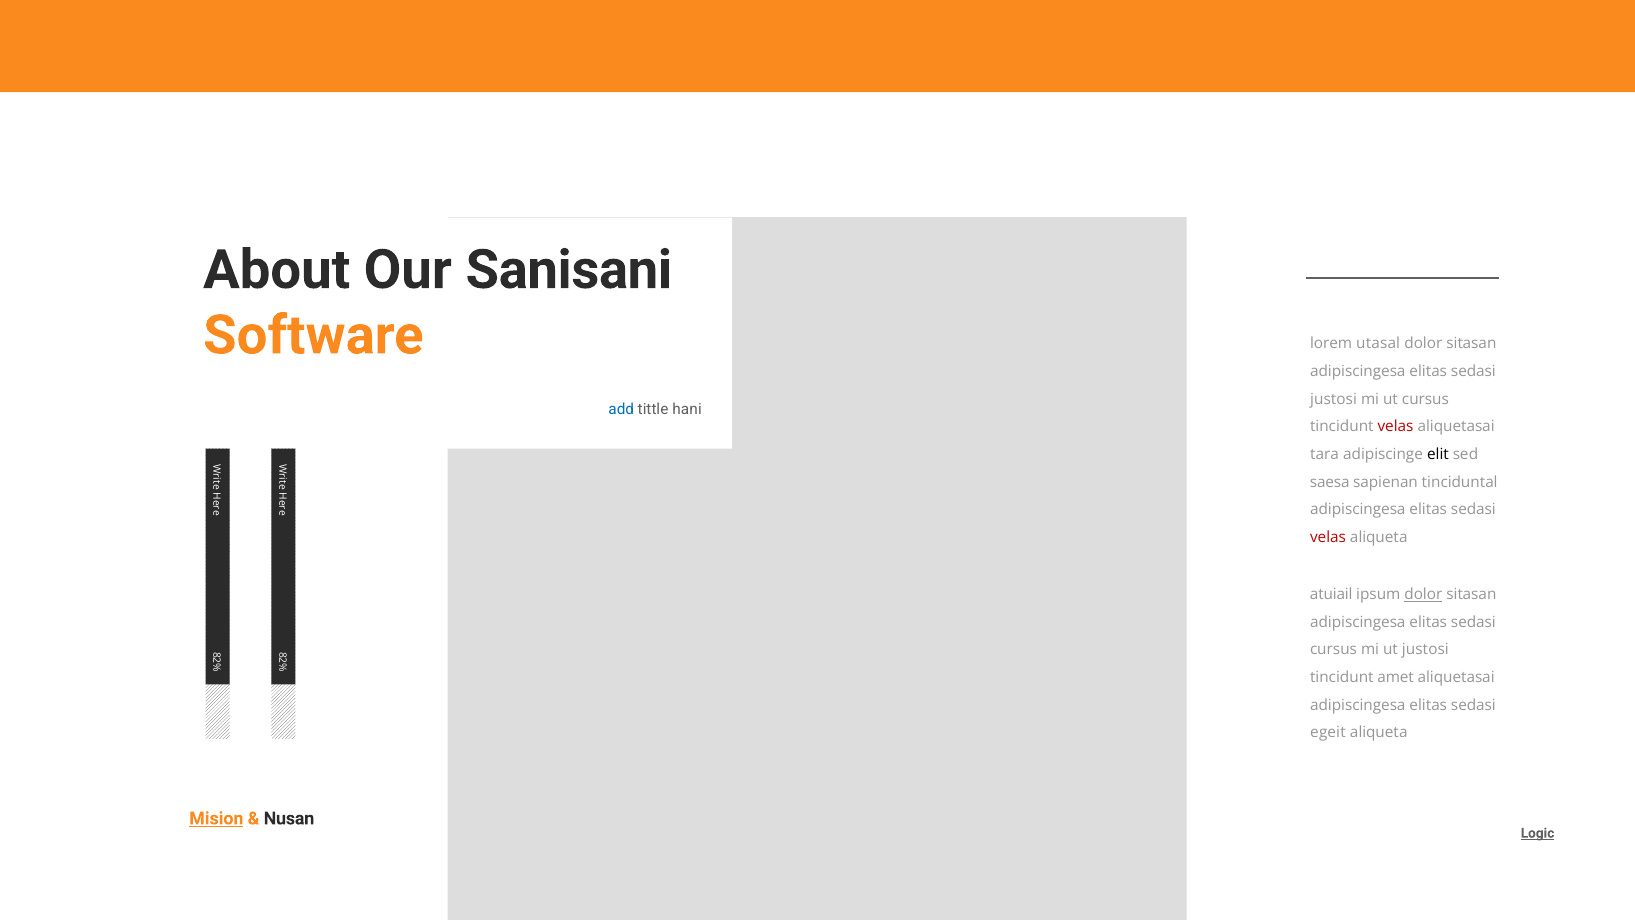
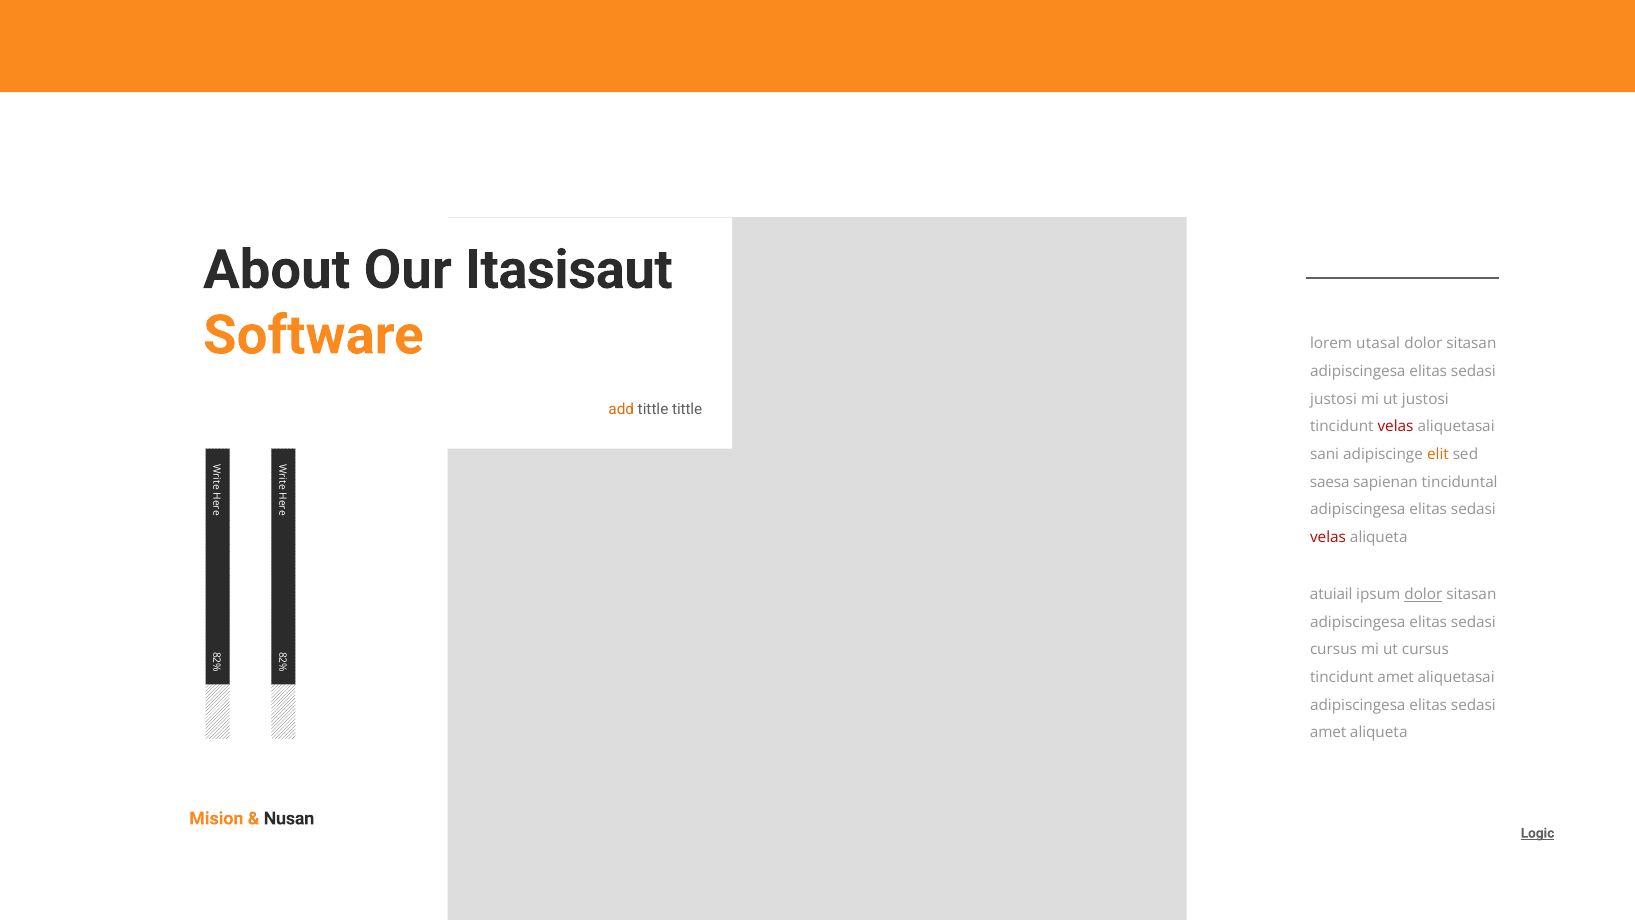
Sanisani: Sanisani -> Itasisaut (569, 270)
ut cursus: cursus -> justosi (1425, 399)
add colour: blue -> orange (621, 410)
tittle hani: hani -> tittle (687, 410)
tara: tara -> sani (1325, 454)
elit colour: black -> orange (1438, 454)
ut justosi: justosi -> cursus (1425, 650)
egeit: egeit -> amet (1328, 733)
Mision underline: present -> none (216, 818)
